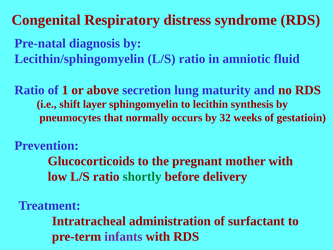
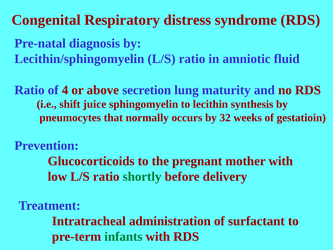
1: 1 -> 4 (65, 90)
layer: layer -> juice (95, 104)
infants colour: purple -> green (123, 236)
